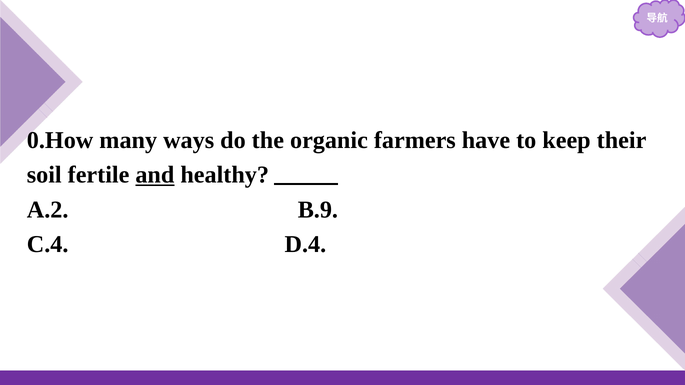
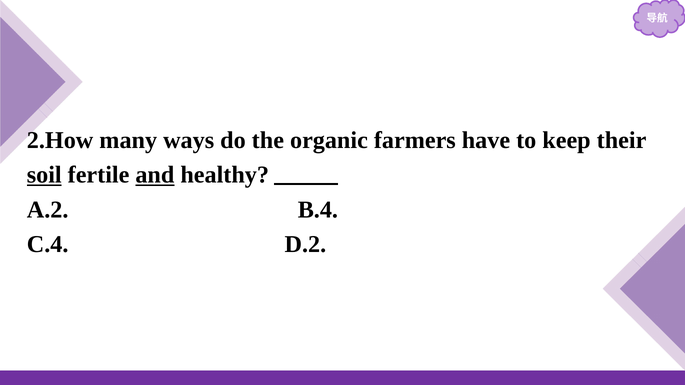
0.How: 0.How -> 2.How (60, 140)
soil underline: none -> present (44, 175)
B.9: B.9 -> B.4 (318, 210)
D.4: D.4 -> D.2 (305, 245)
